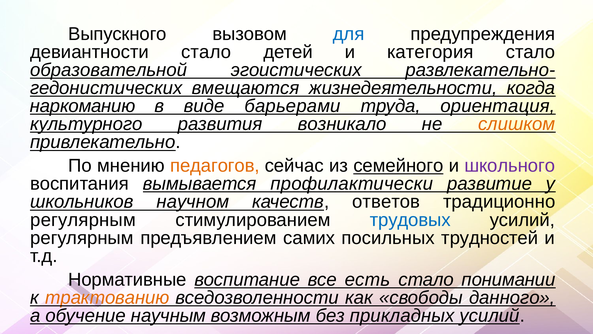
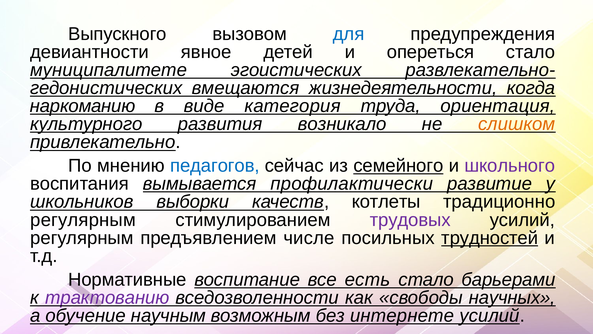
девиантности стало: стало -> явное (206, 52)
категория: категория -> опереться (431, 52)
образовательной: образовательной -> муниципалитете (109, 70)
барьерами: барьерами -> категория (293, 106)
педагогов colour: orange -> blue (215, 166)
научном: научном -> выборки (193, 202)
ответов: ответов -> котлеты (386, 202)
трудовых colour: blue -> purple (410, 220)
самих: самих -> числе (309, 238)
трудностей underline: none -> present (490, 238)
понимании: понимании -> барьерами (509, 279)
трактованию colour: orange -> purple (107, 297)
данного: данного -> научных (512, 297)
прикладных: прикладных -> интернете (402, 315)
